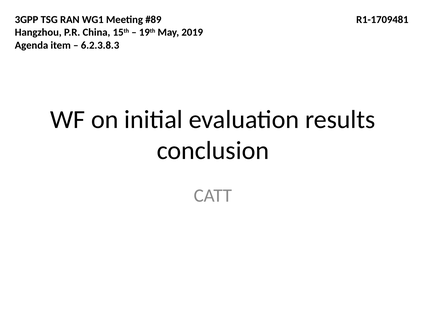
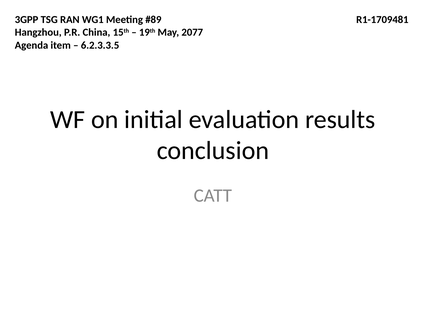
2019: 2019 -> 2077 (192, 32)
6.2.3.8.3: 6.2.3.8.3 -> 6.2.3.3.5 (100, 45)
